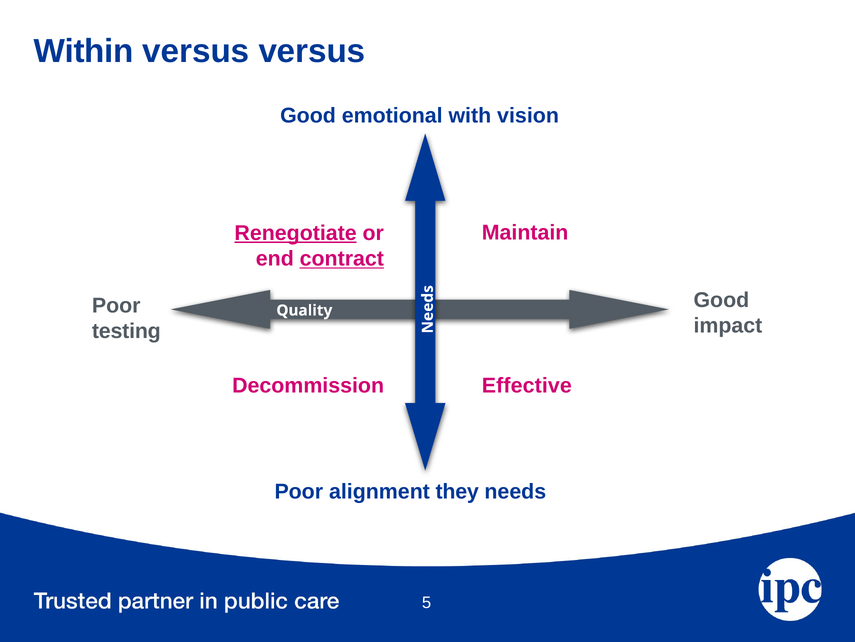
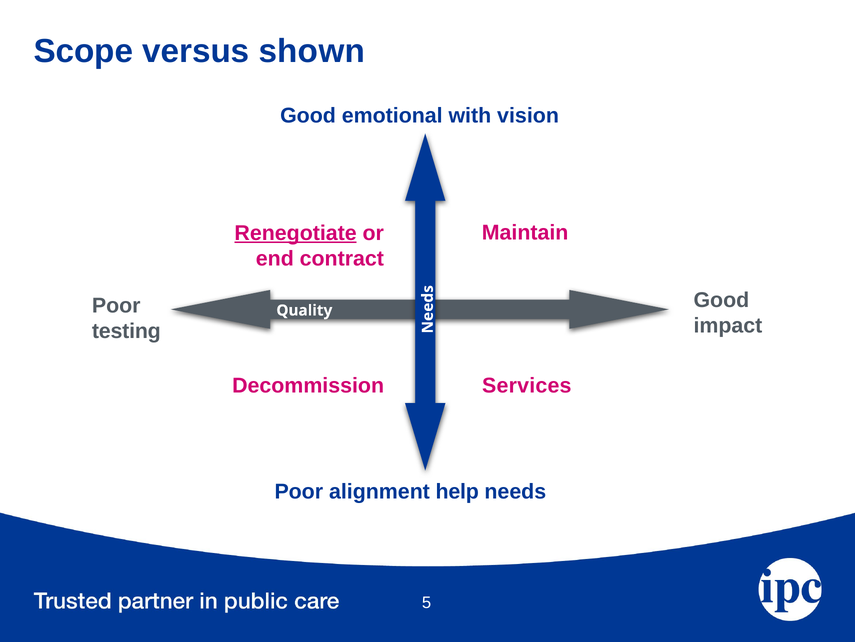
Within: Within -> Scope (83, 51)
versus versus: versus -> shown (312, 51)
contract underline: present -> none (342, 259)
Effective: Effective -> Services (527, 385)
they: they -> help (457, 491)
